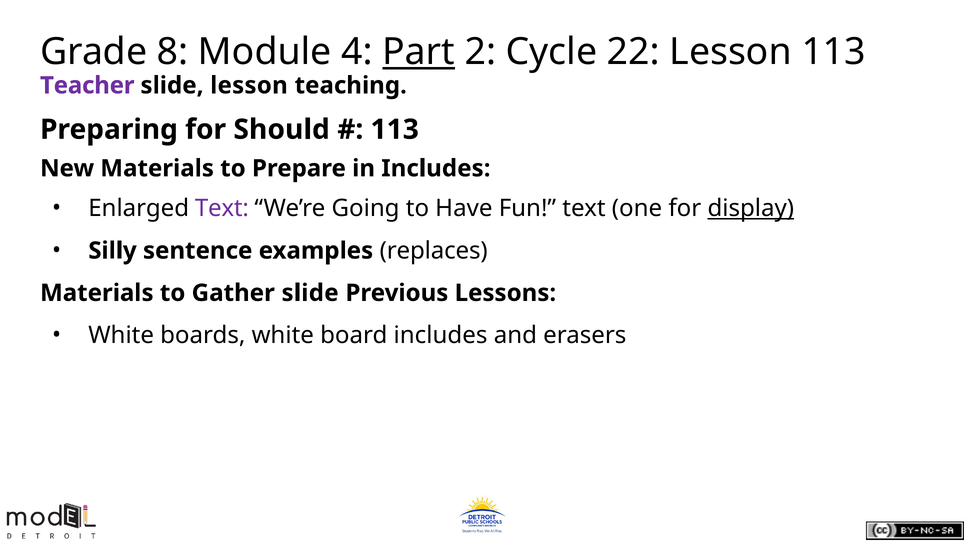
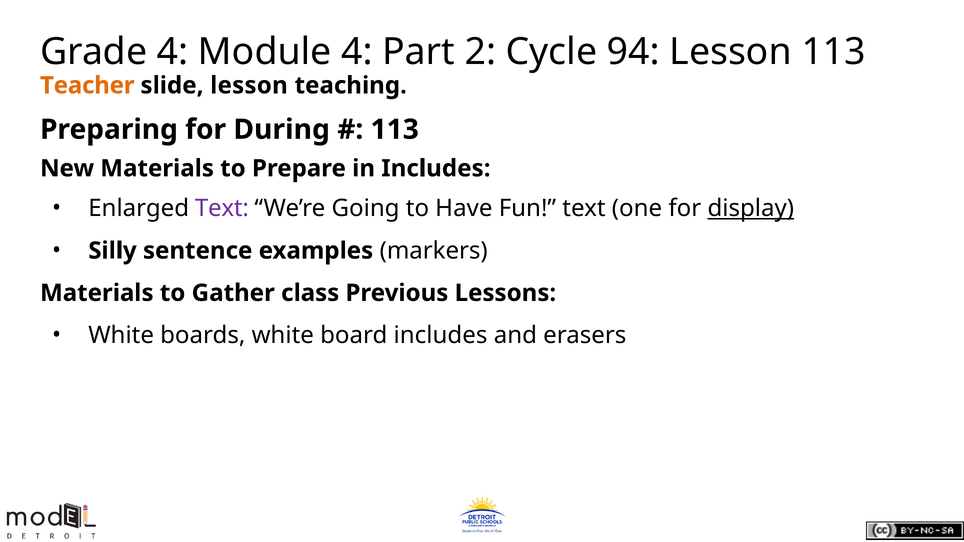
Grade 8: 8 -> 4 (173, 52)
Part underline: present -> none (419, 52)
22: 22 -> 94 (633, 52)
Teacher colour: purple -> orange (87, 85)
Should: Should -> During (282, 130)
replaces: replaces -> markers (434, 251)
Gather slide: slide -> class (310, 293)
